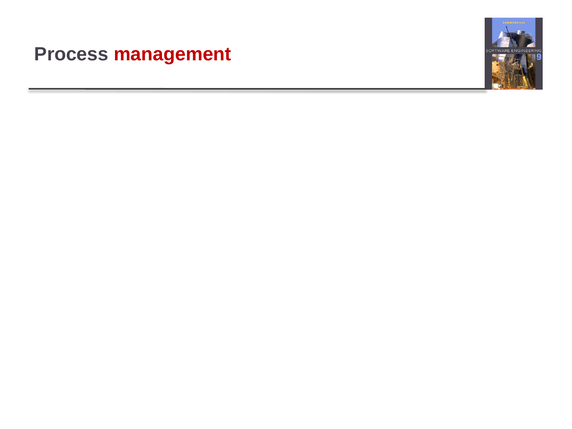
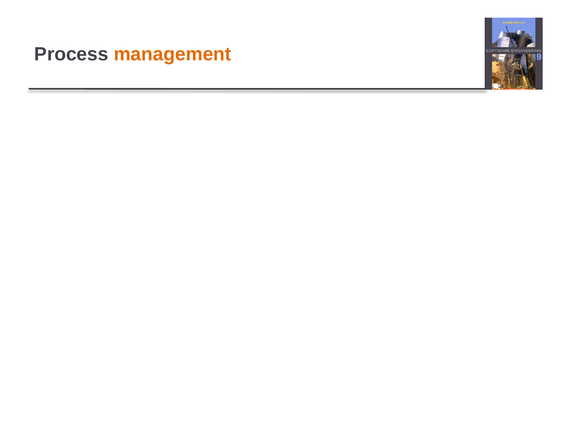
management colour: red -> orange (173, 54)
